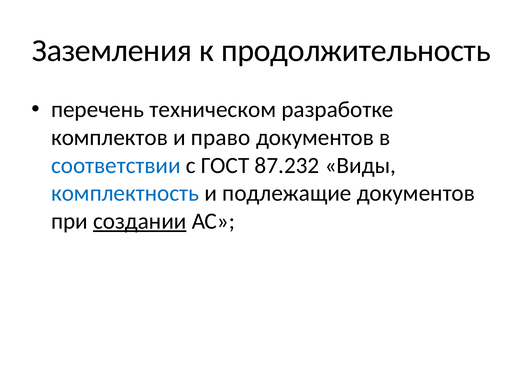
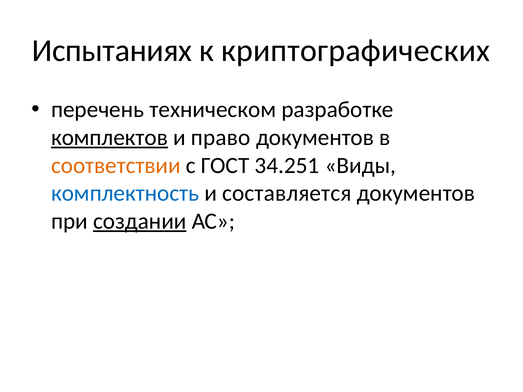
Заземления: Заземления -> Испытаниях (112, 51)
продолжительность: продолжительность -> криптографических (356, 51)
комплектов underline: none -> present (109, 138)
соответствии colour: blue -> orange (116, 166)
87.232: 87.232 -> 34.251 (287, 166)
подлежащие: подлежащие -> составляется (287, 193)
